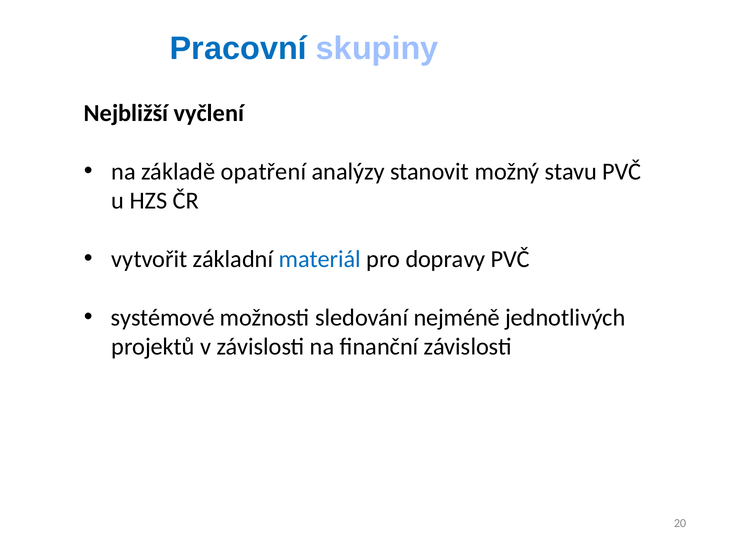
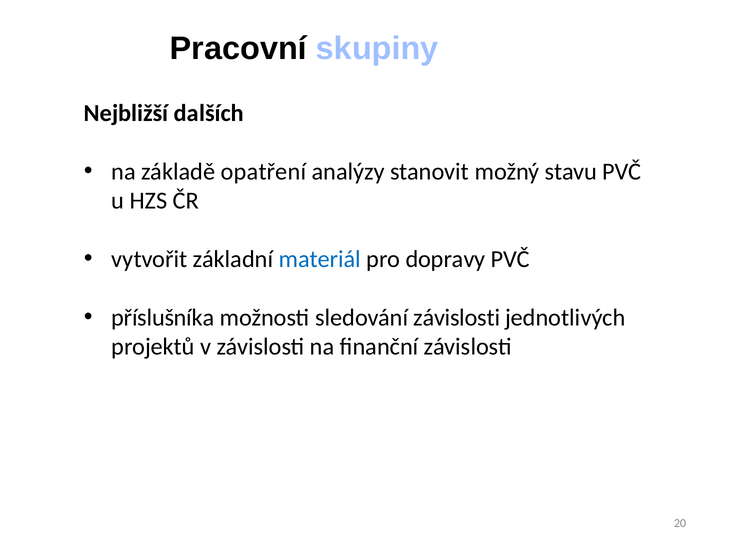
Pracovní colour: blue -> black (238, 48)
vyčlení: vyčlení -> dalších (209, 113)
systémové: systémové -> příslušníka (163, 317)
sledování nejméně: nejméně -> závislosti (457, 317)
